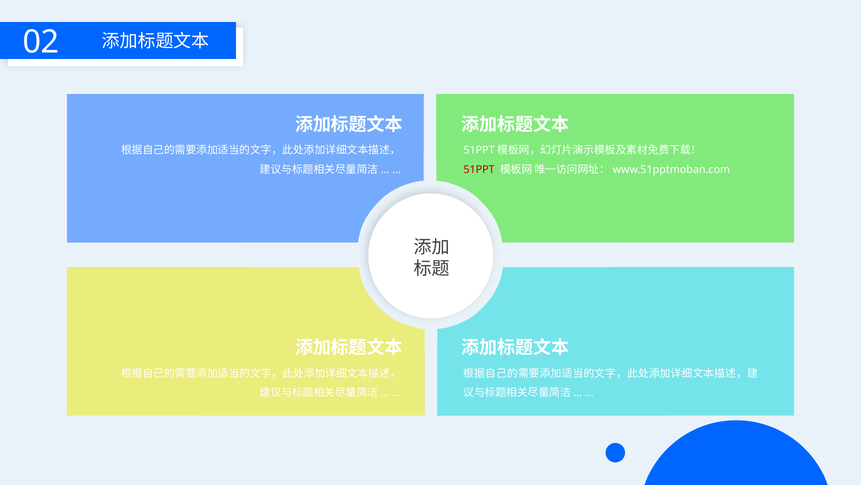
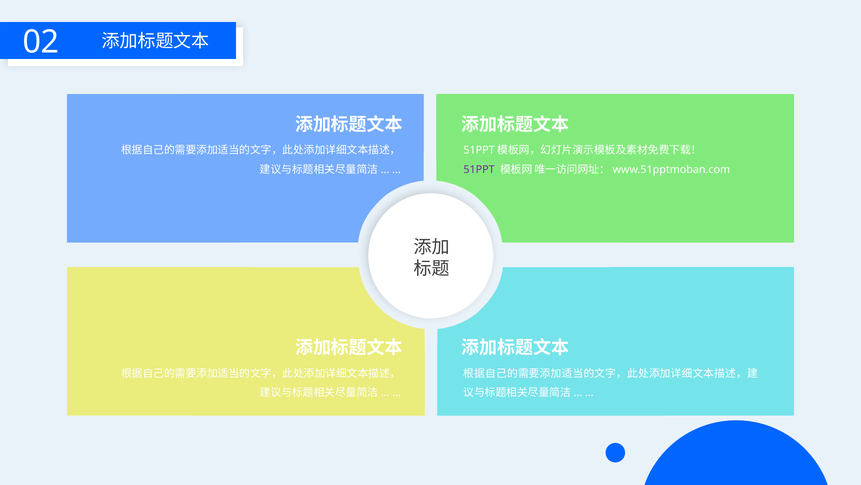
51PPT colour: red -> purple (479, 169)
